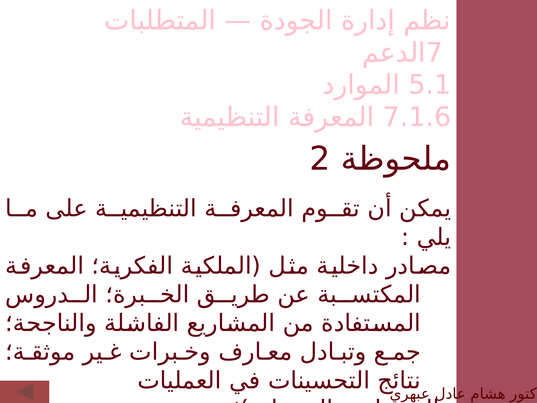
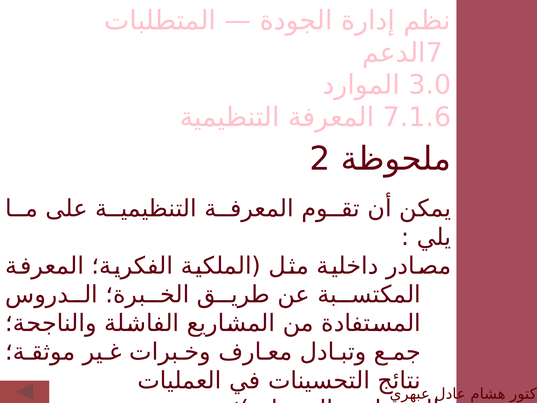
5.1: 5.1 -> 3.0 (430, 85)
